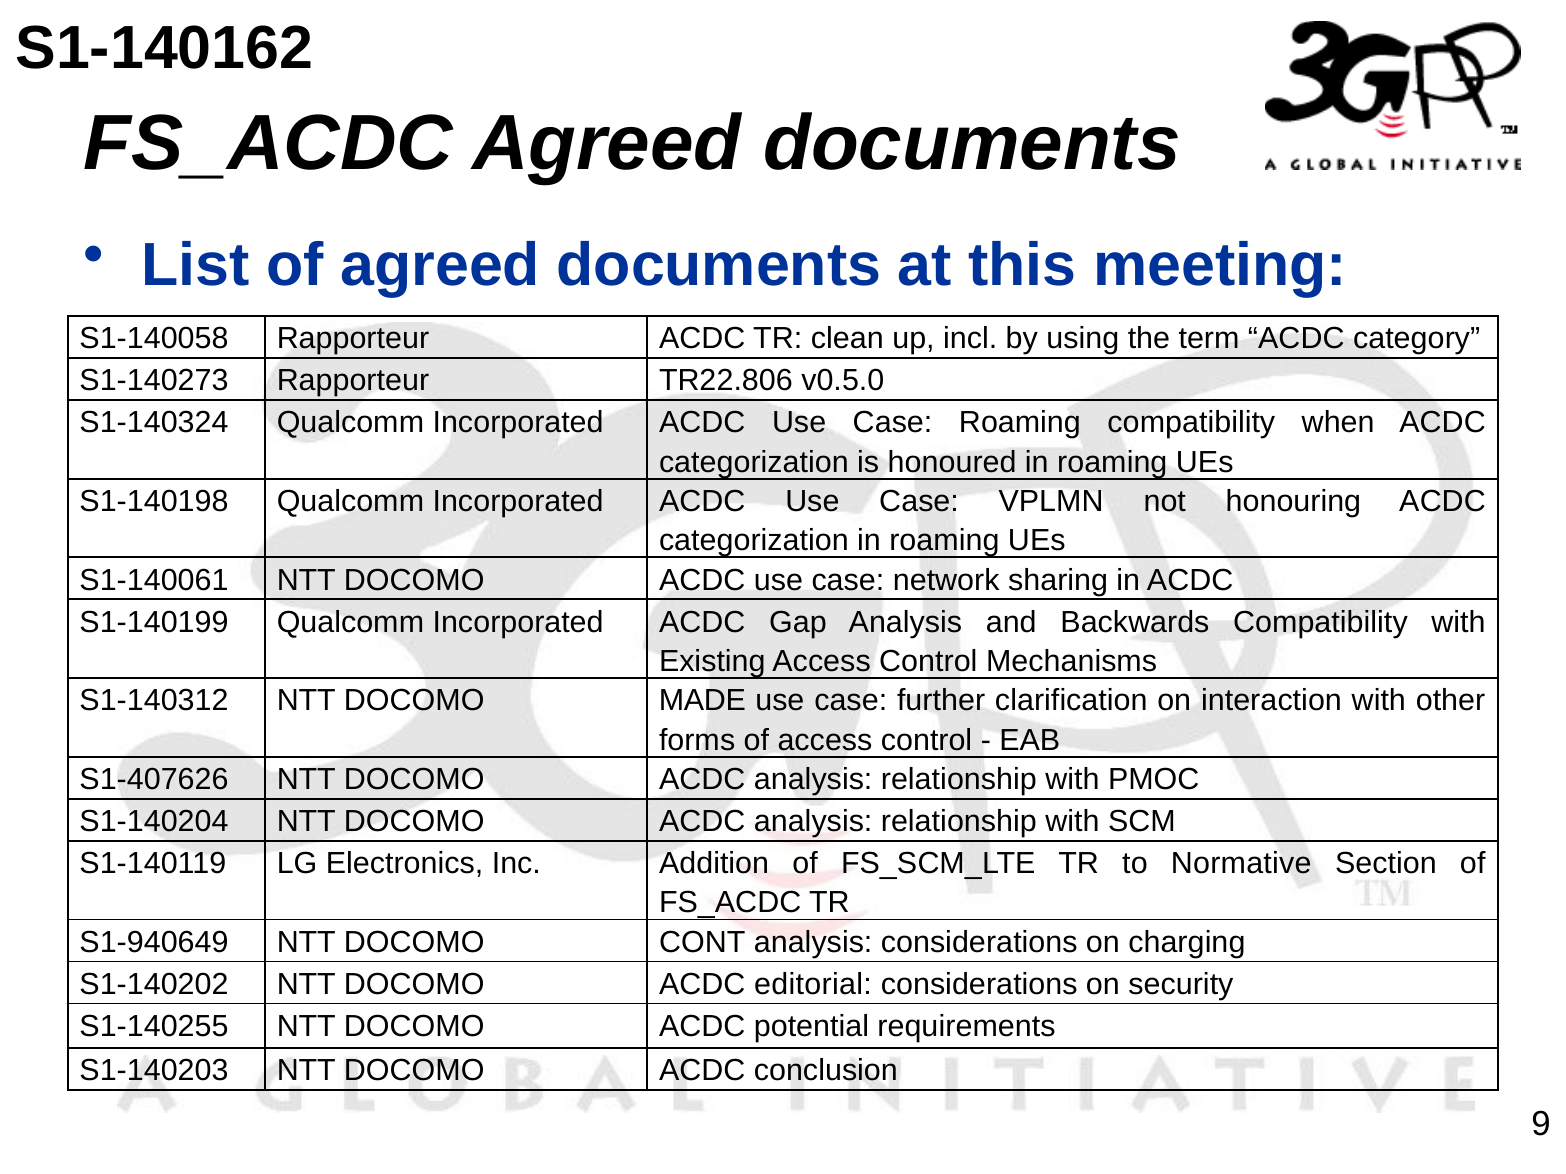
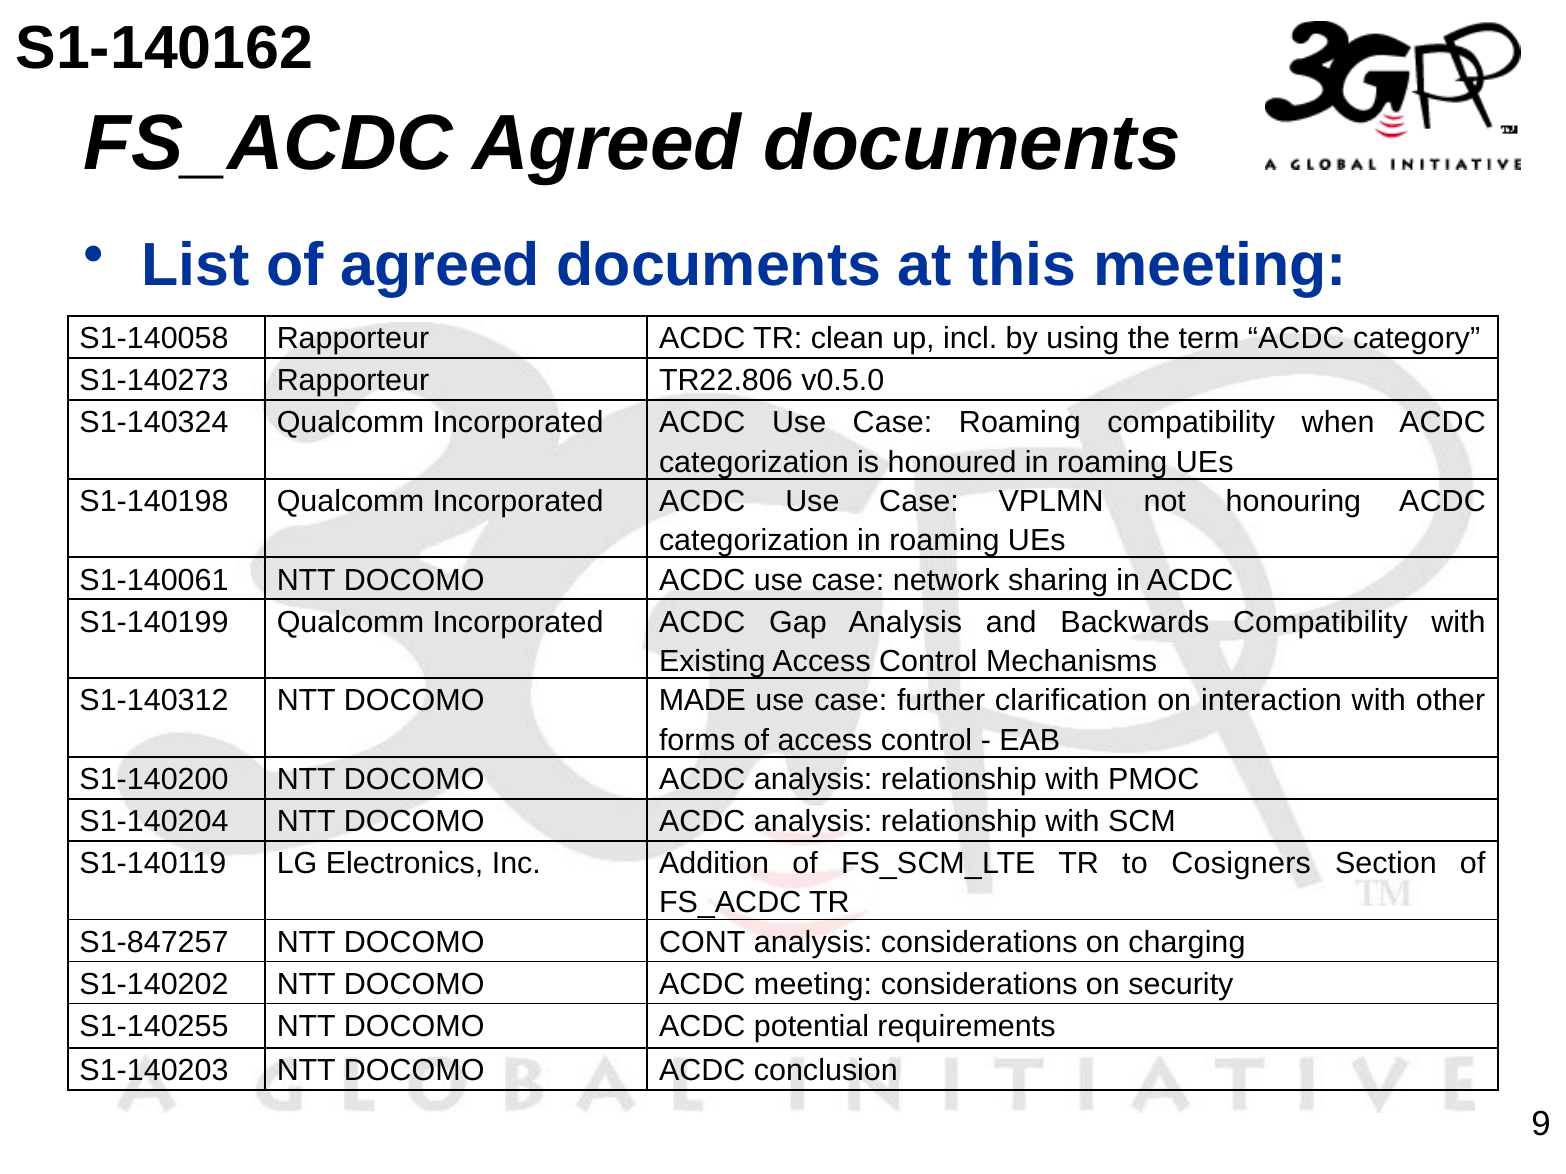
S1-407626: S1-407626 -> S1-140200 (154, 780)
Normative: Normative -> Cosigners (1241, 864)
S1-940649: S1-940649 -> S1-847257 (154, 943)
ACDC editorial: editorial -> meeting (813, 985)
